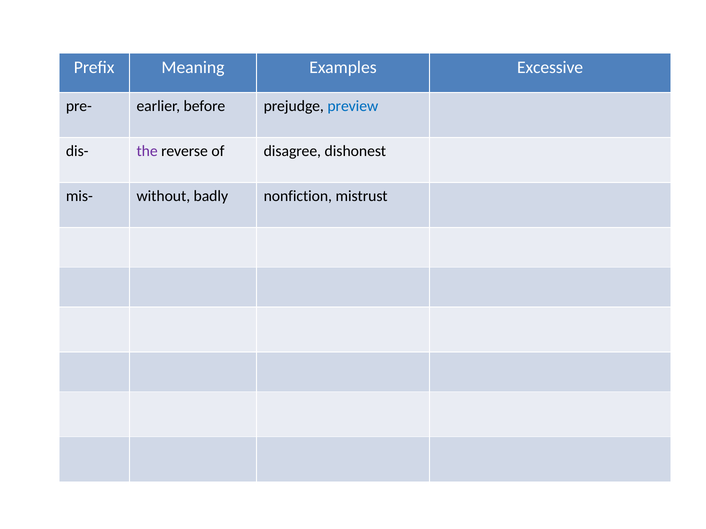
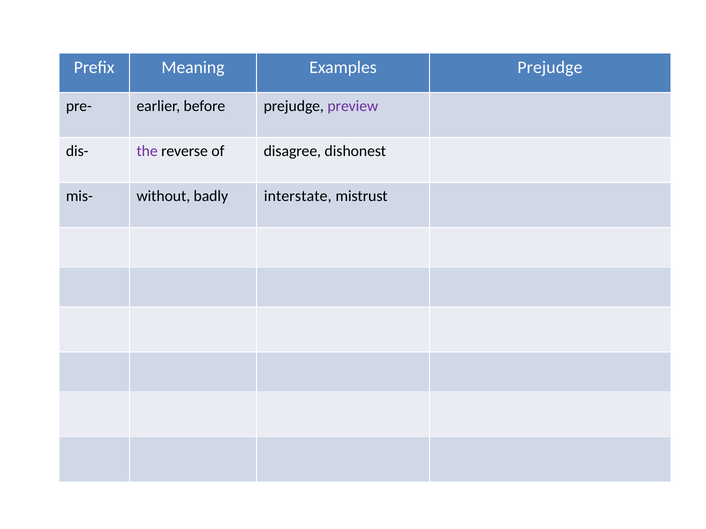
Examples Excessive: Excessive -> Prejudge (550, 67)
preview colour: blue -> purple (353, 106)
nonfiction: nonfiction -> interstate (298, 196)
